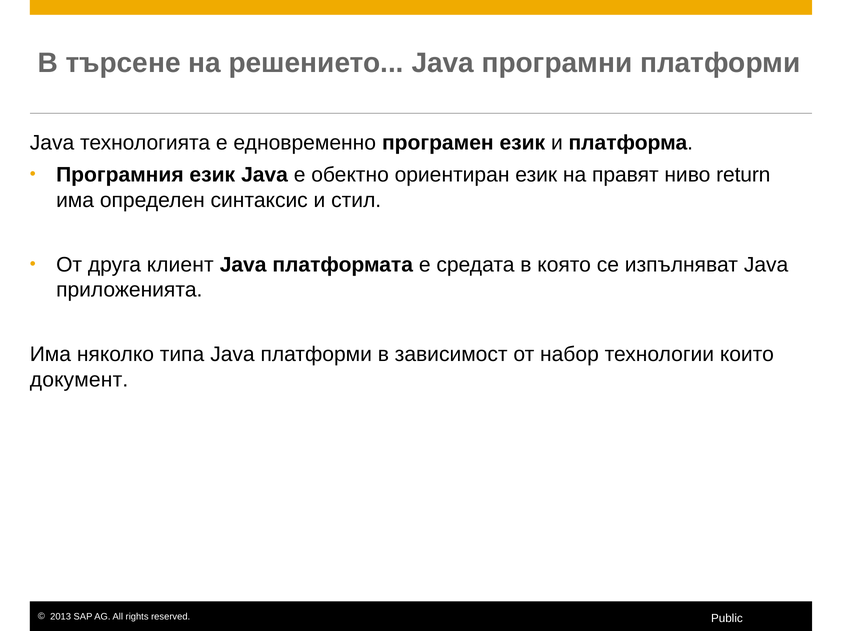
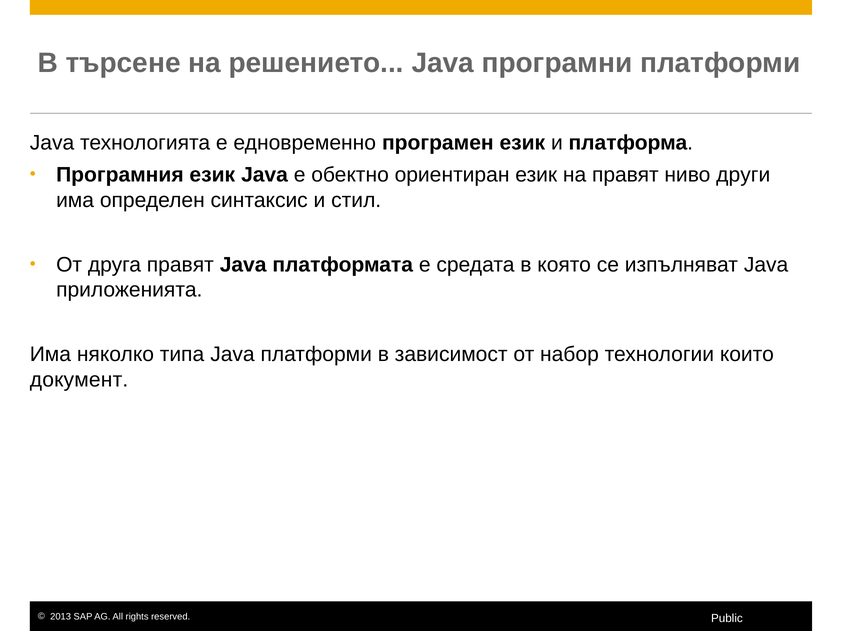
return: return -> други (743, 175)
друга клиент: клиент -> правят (180, 265)
